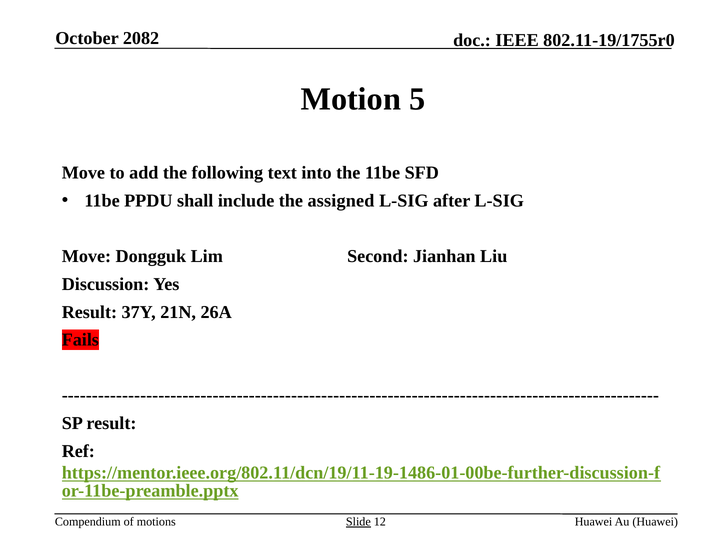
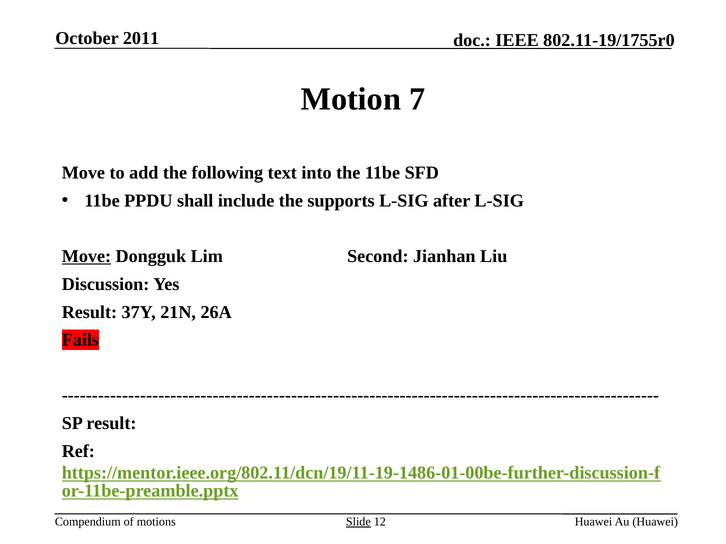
2082: 2082 -> 2011 (141, 38)
5: 5 -> 7 (417, 99)
assigned: assigned -> supports (341, 201)
Move underline: none -> present (86, 257)
